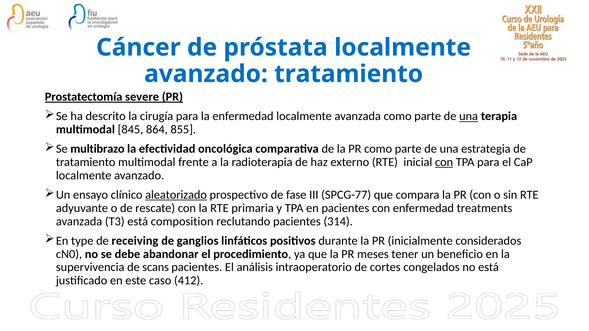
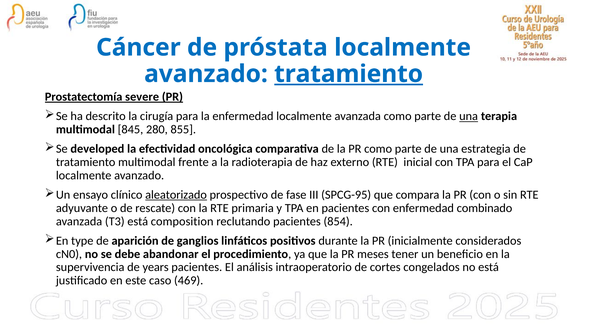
tratamiento underline: none -> present (349, 74)
864: 864 -> 280 (157, 130)
multibrazo: multibrazo -> developed (97, 149)
con underline: present -> none (444, 162)
SPCG-77: SPCG-77 -> SPCG-95 (346, 195)
treatments: treatments -> combinado (485, 208)
314: 314 -> 854 (338, 222)
receiving: receiving -> aparición (135, 241)
scans: scans -> years (156, 268)
412: 412 -> 469 (189, 281)
